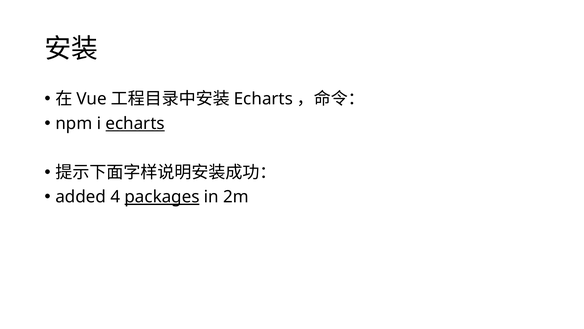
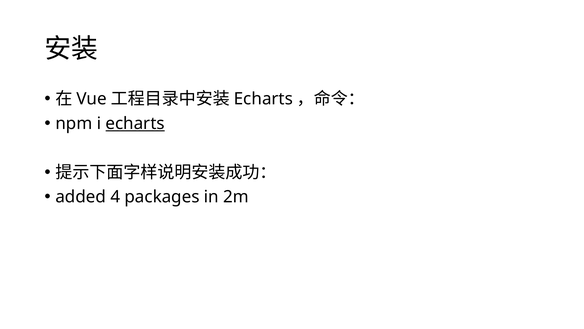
packages underline: present -> none (162, 197)
